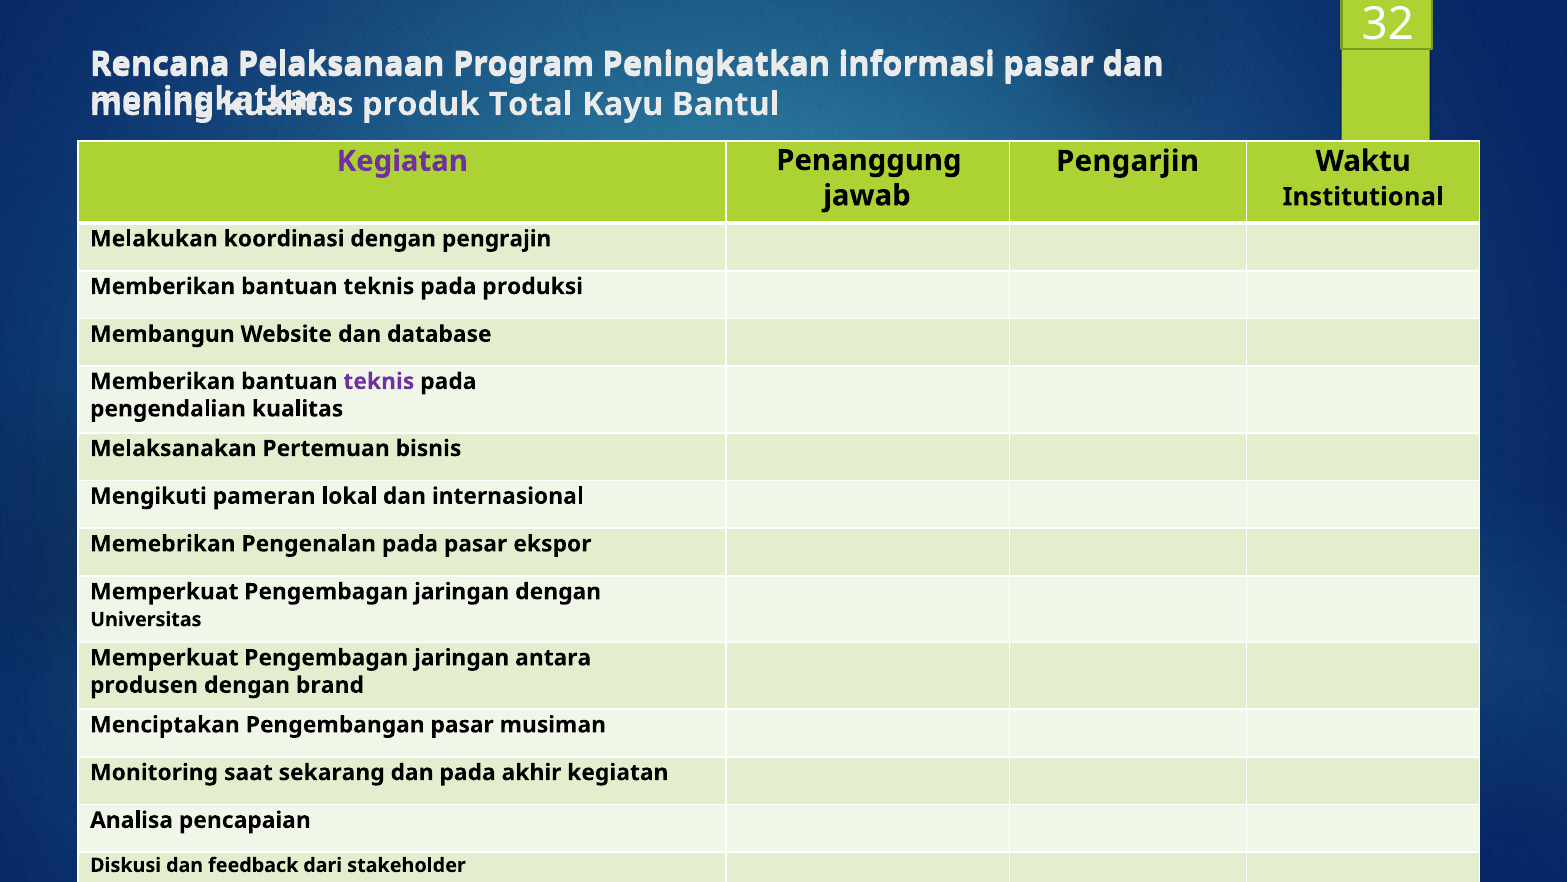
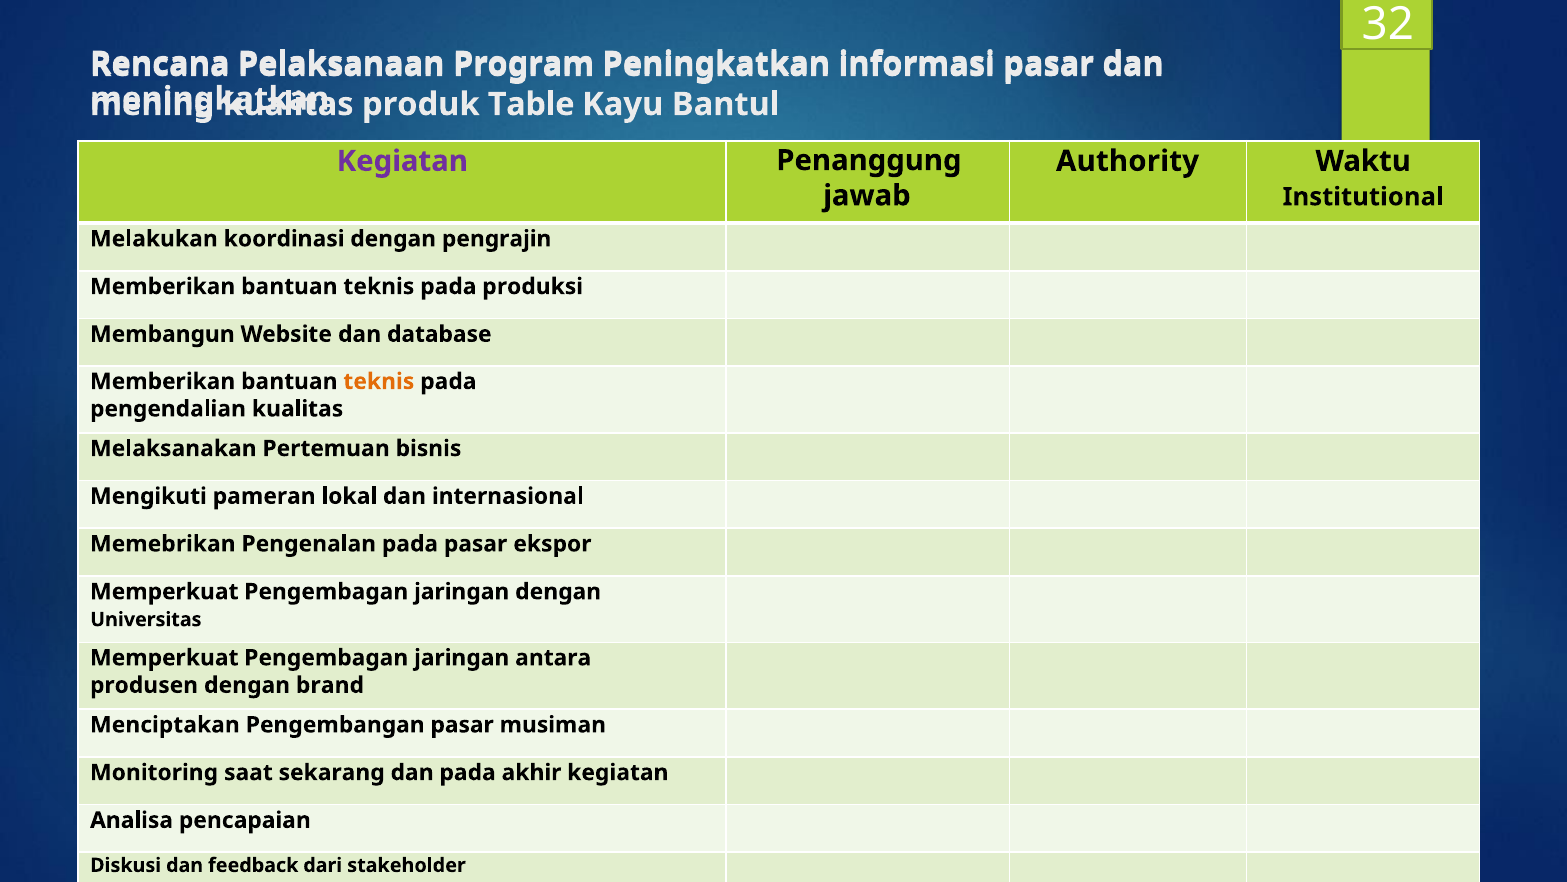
Total: Total -> Table (531, 104)
Pengarjin: Pengarjin -> Authority (1128, 161)
teknis colour: purple -> orange (379, 381)
